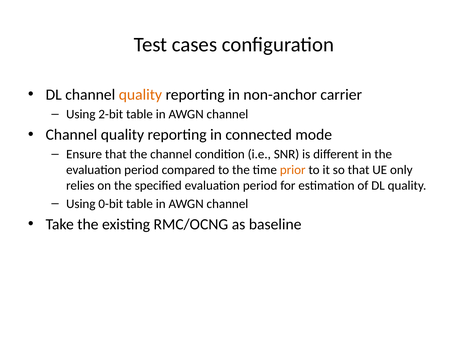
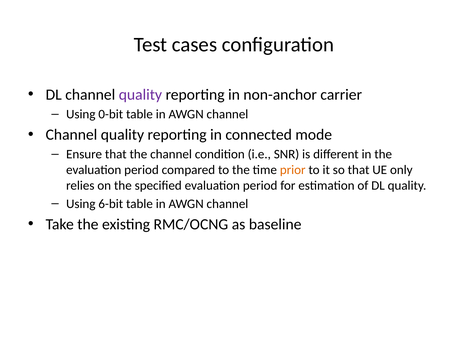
quality colour: orange -> purple (140, 95)
2-bit: 2-bit -> 0-bit (111, 114)
0-bit: 0-bit -> 6-bit (111, 204)
